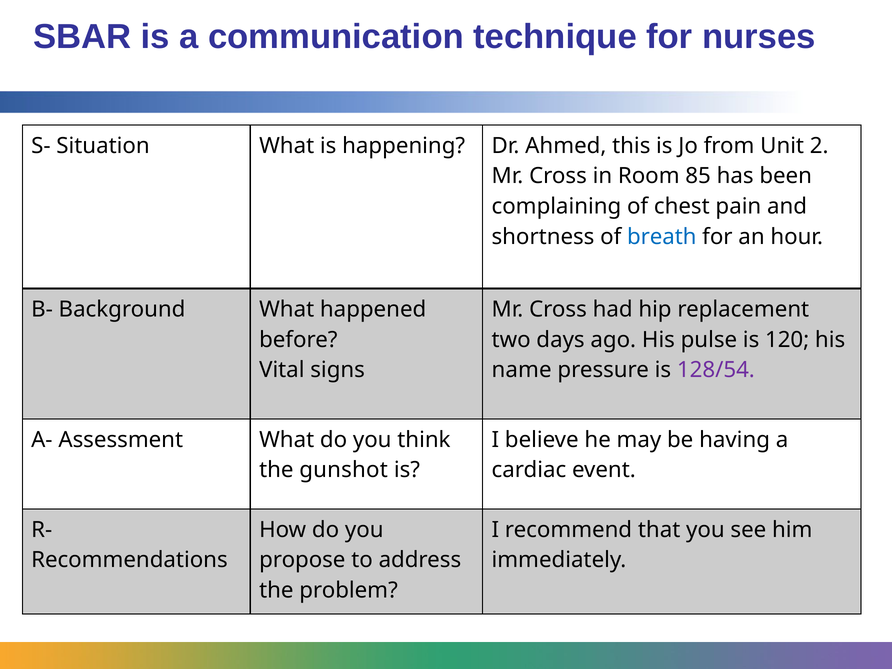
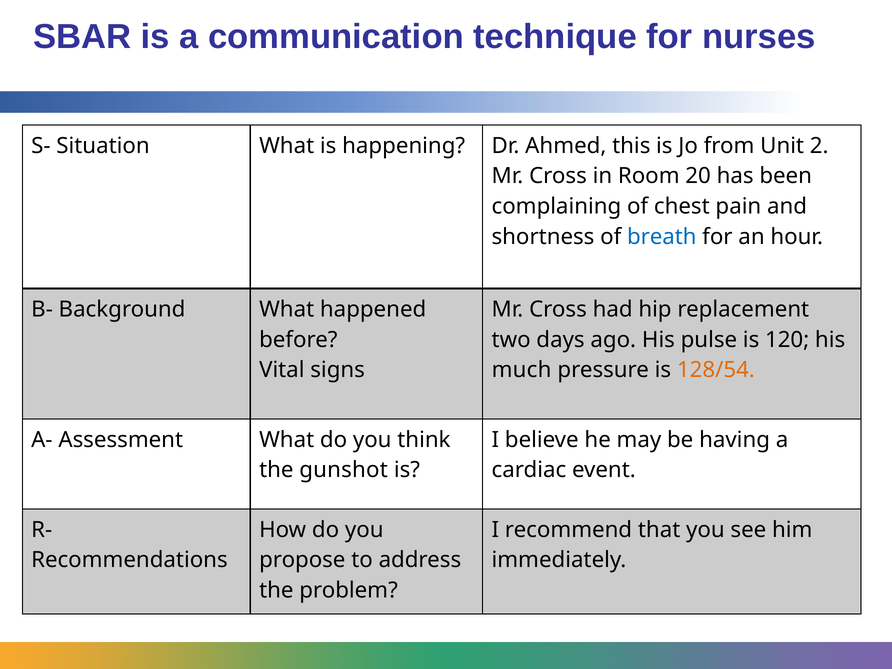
85: 85 -> 20 (698, 176)
name: name -> much (522, 370)
128/54 colour: purple -> orange (716, 370)
